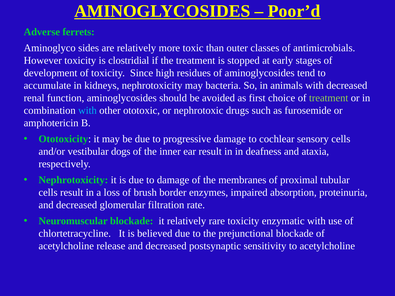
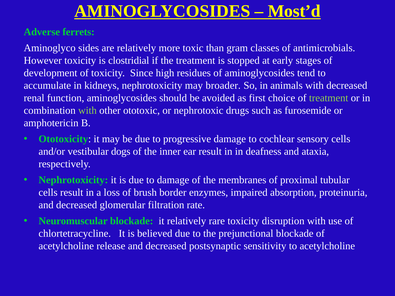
Poor’d: Poor’d -> Most’d (294, 11)
outer: outer -> gram (237, 48)
bacteria: bacteria -> broader (223, 86)
with colour: light blue -> light green (87, 111)
enzymatic: enzymatic -> disruption (283, 221)
